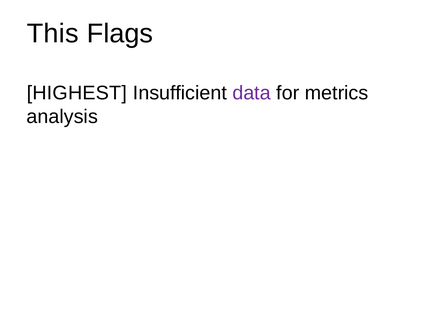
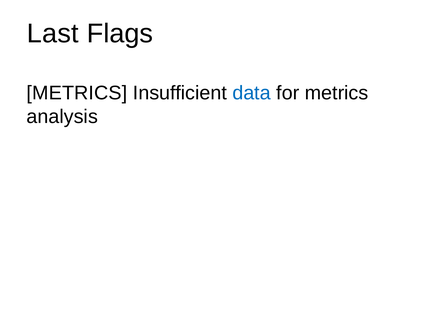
This: This -> Last (53, 34)
HIGHEST: HIGHEST -> METRICS (77, 93)
data colour: purple -> blue (252, 93)
